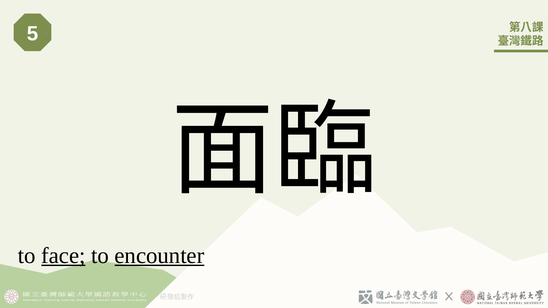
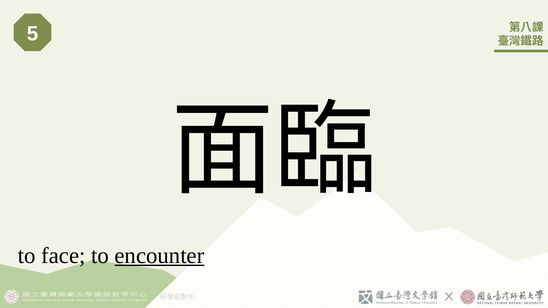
face underline: present -> none (63, 256)
